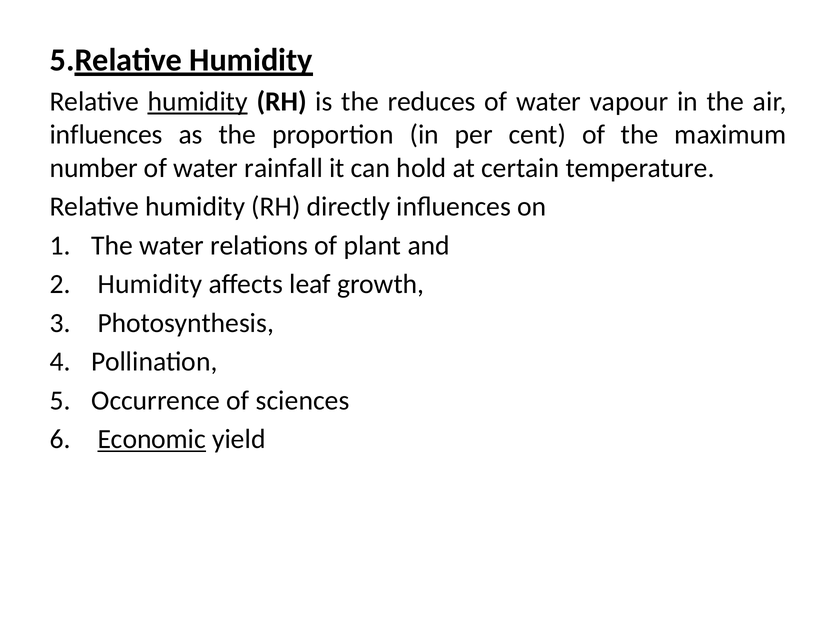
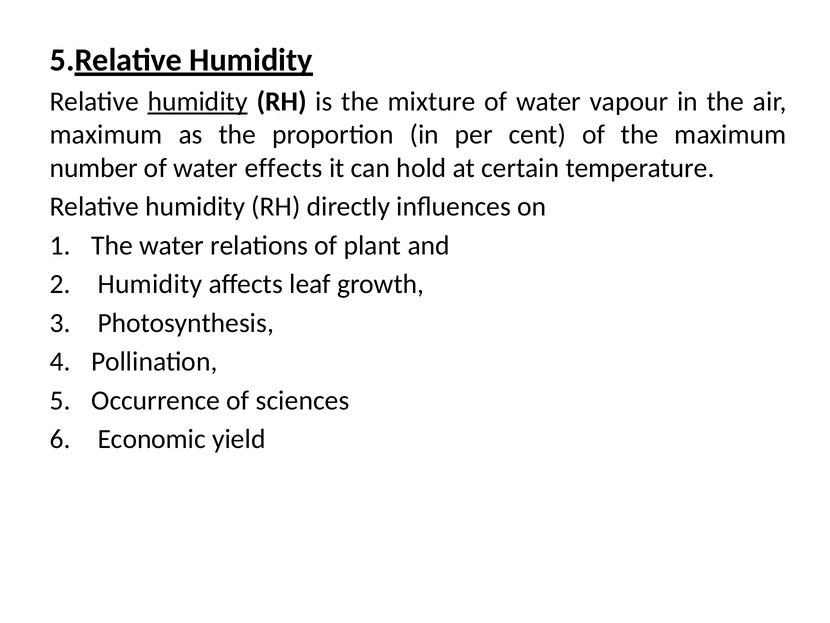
reduces: reduces -> mixture (432, 101)
influences: influences -> maximum (106, 135)
rainfall: rainfall -> effects (284, 168)
Economic underline: present -> none (152, 439)
